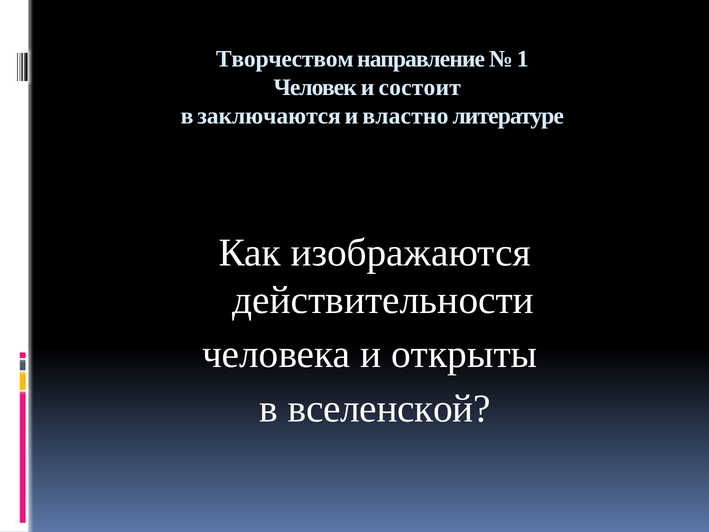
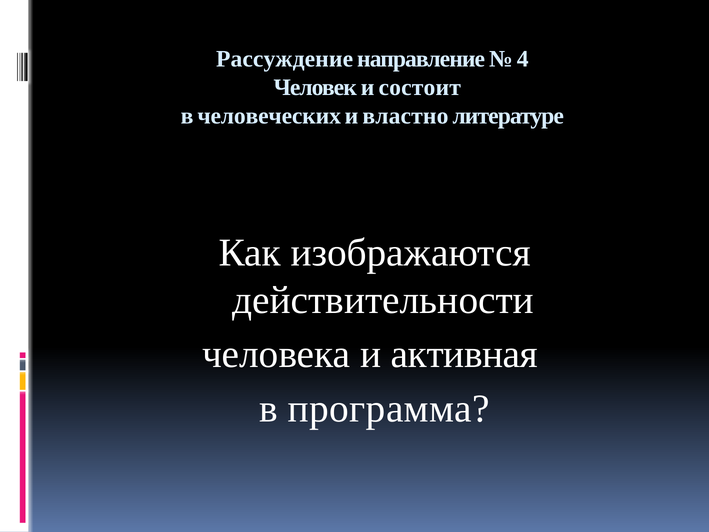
Творчеством: Творчеством -> Рассуждение (285, 59)
1: 1 -> 4 (523, 59)
заключаются: заключаются -> человеческих (269, 116)
открыты: открыты -> активная (464, 354)
вселенской: вселенской -> программа (389, 408)
